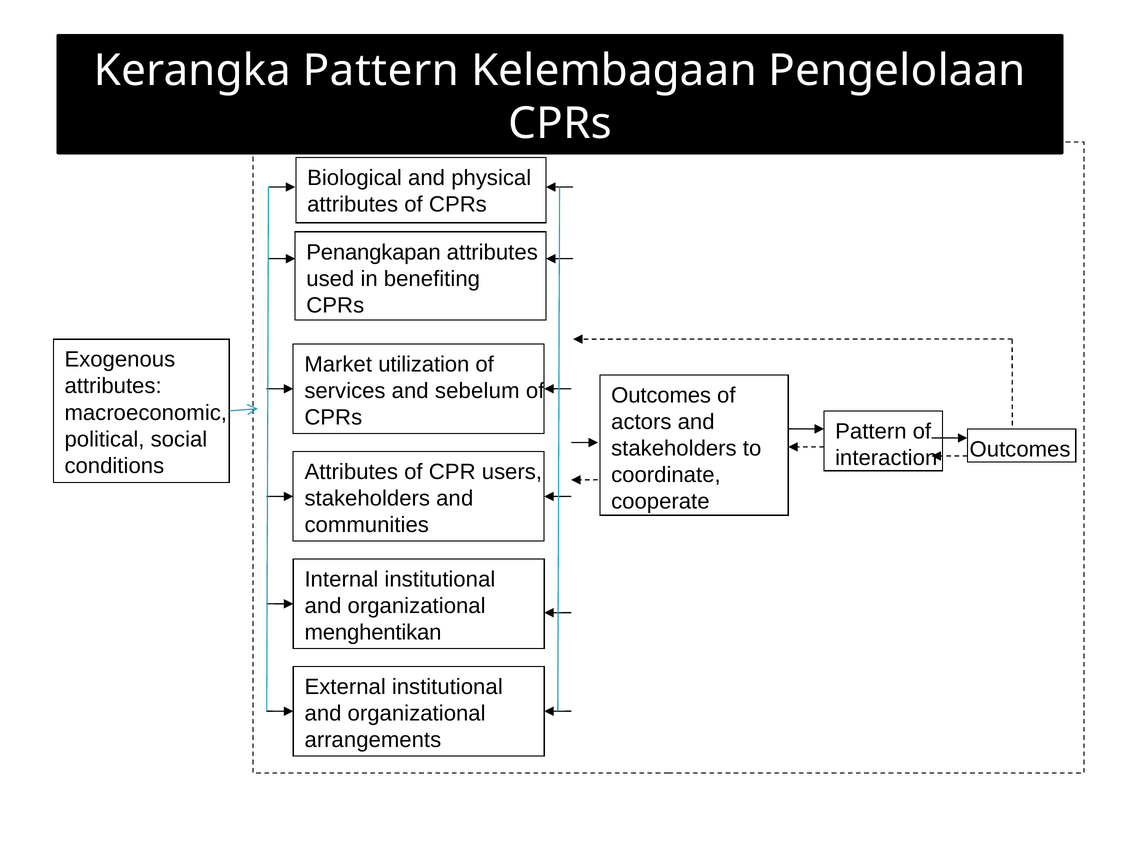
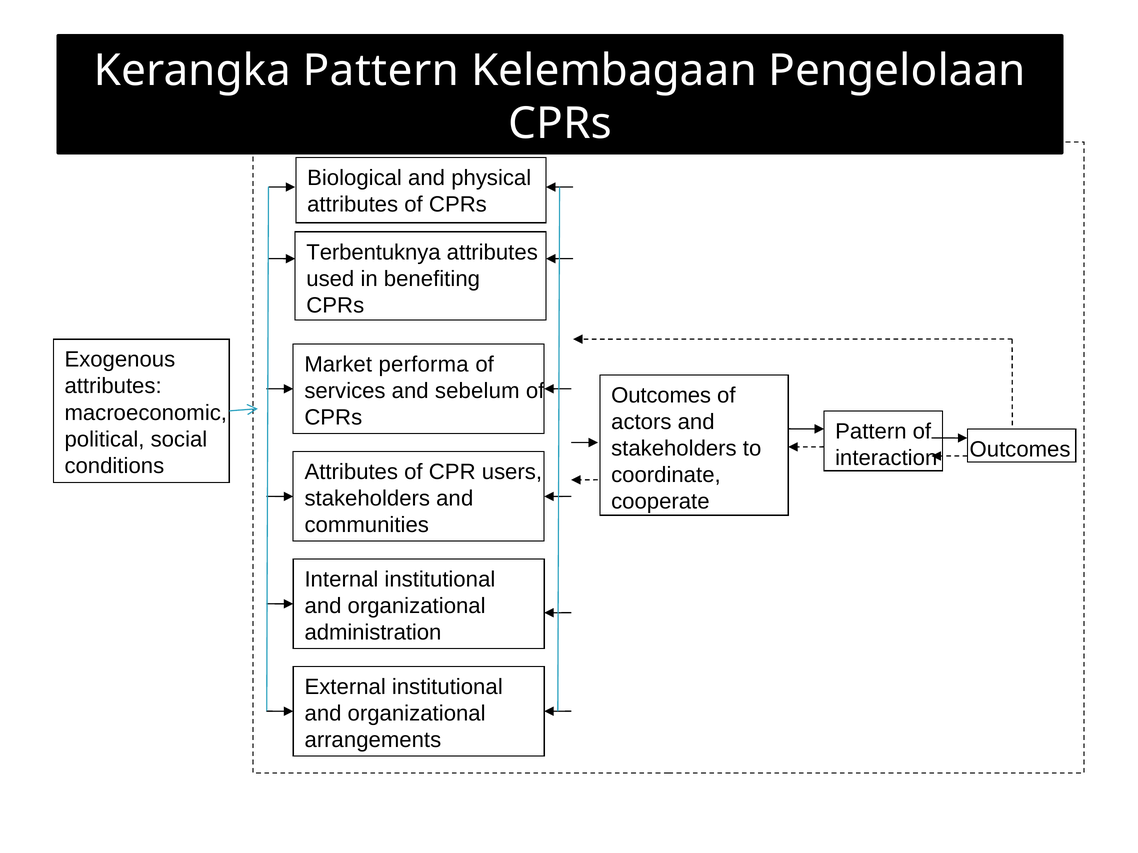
Penangkapan: Penangkapan -> Terbentuknya (373, 252)
utilization: utilization -> performa (424, 365)
menghentikan: menghentikan -> administration (373, 633)
